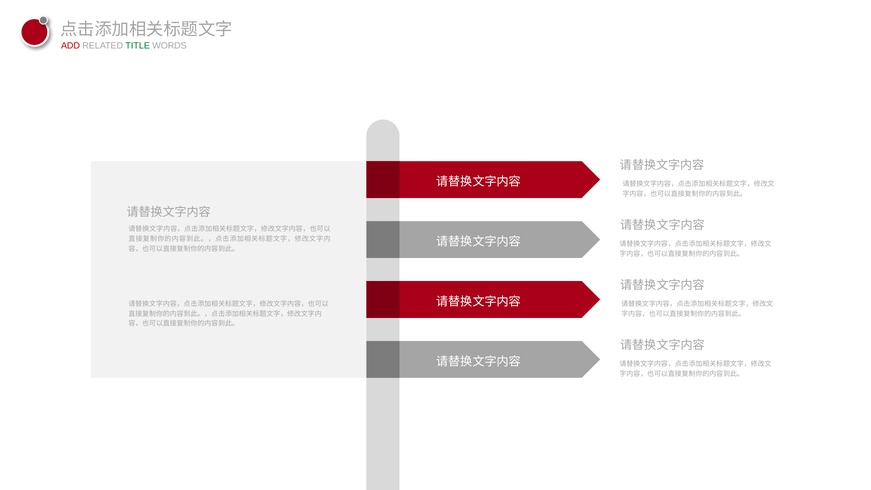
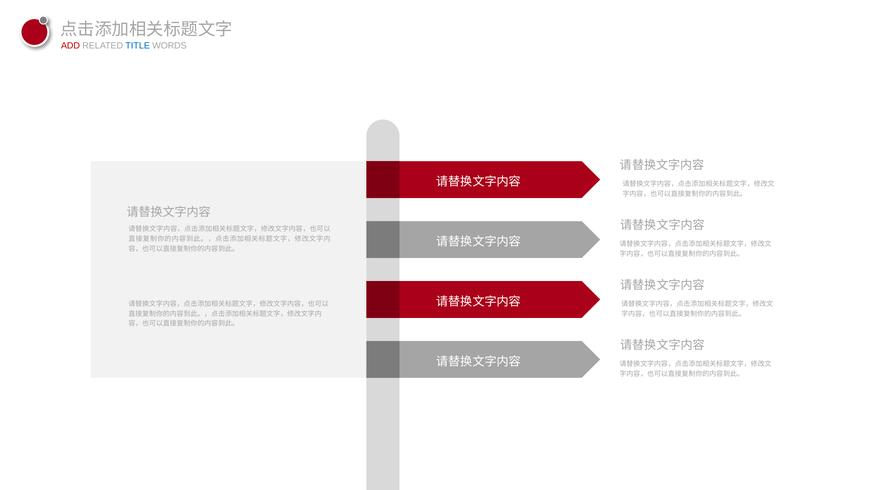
TITLE colour: green -> blue (138, 46)
